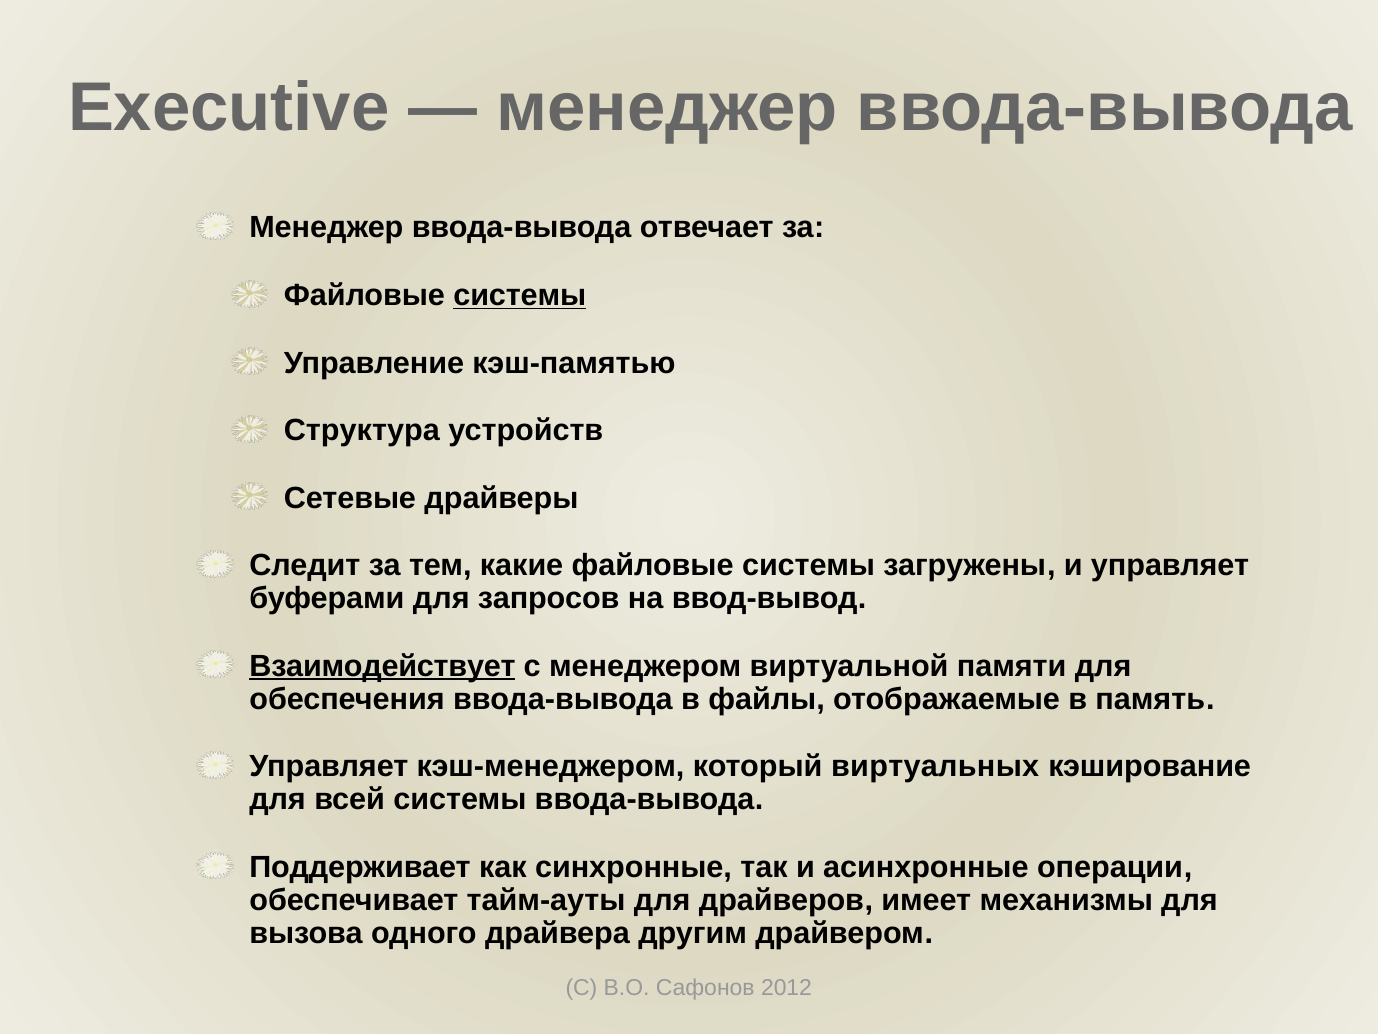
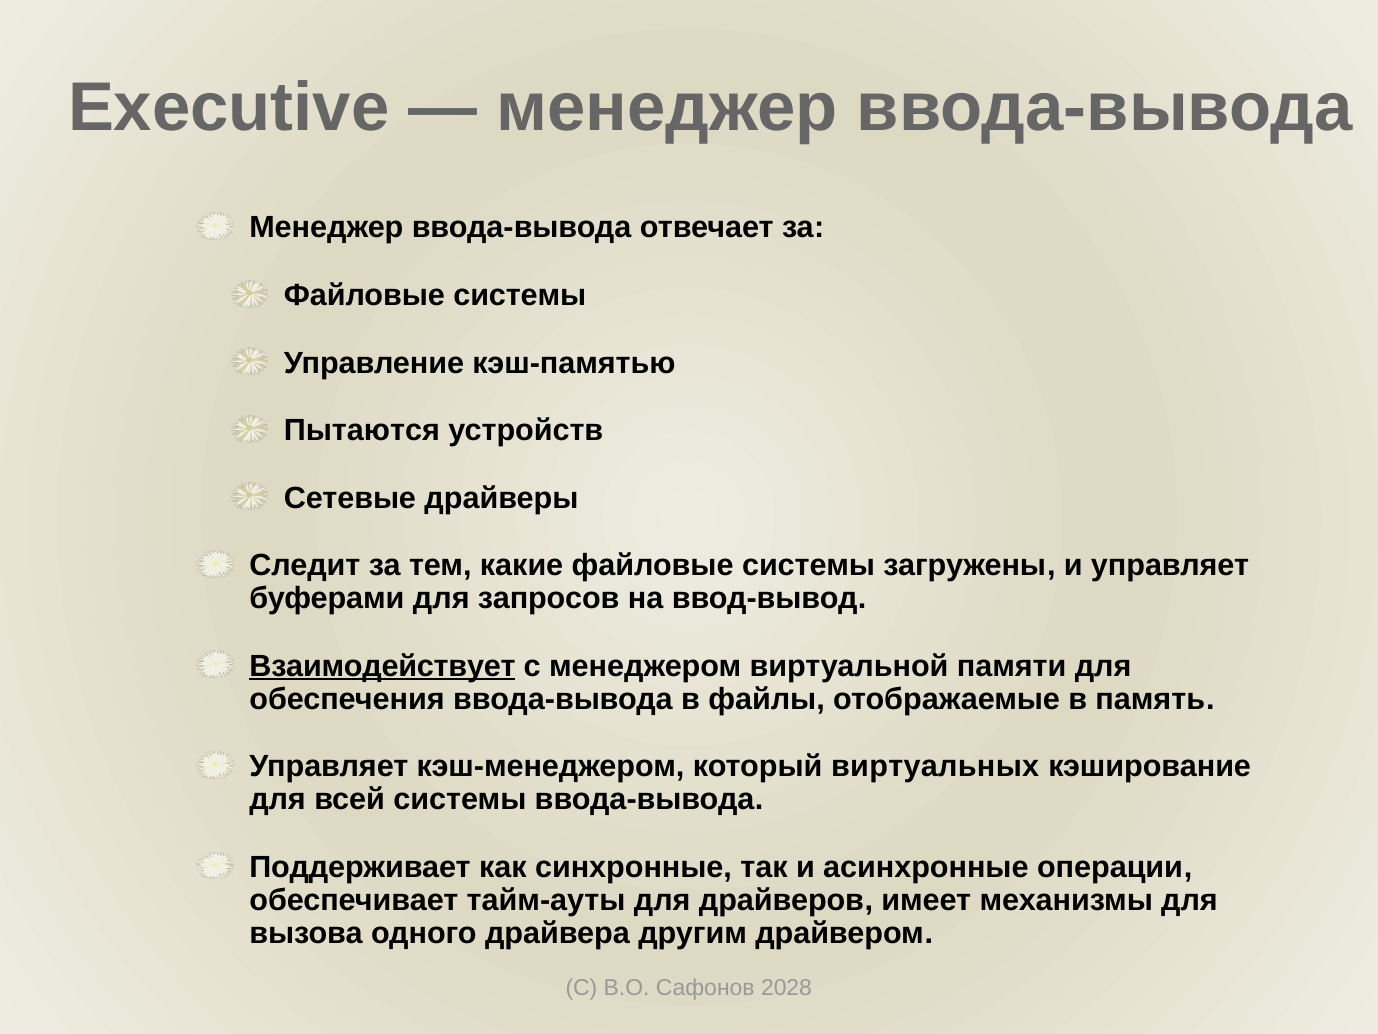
системы underline: present -> none (520, 295)
Структура: Структура -> Пытаются (362, 430)
2012: 2012 -> 2028 (786, 987)
